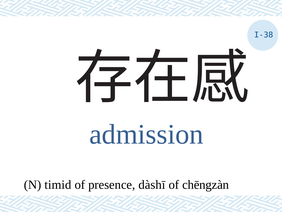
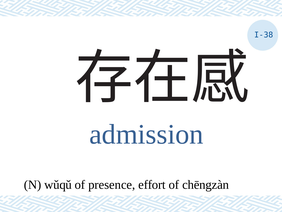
timid: timid -> wǔqǔ (58, 184)
dàshī: dàshī -> effort (152, 184)
